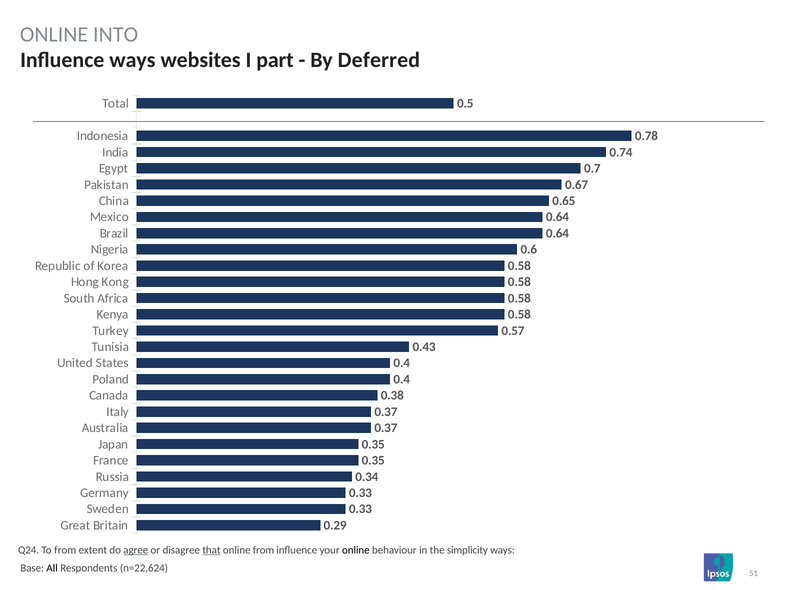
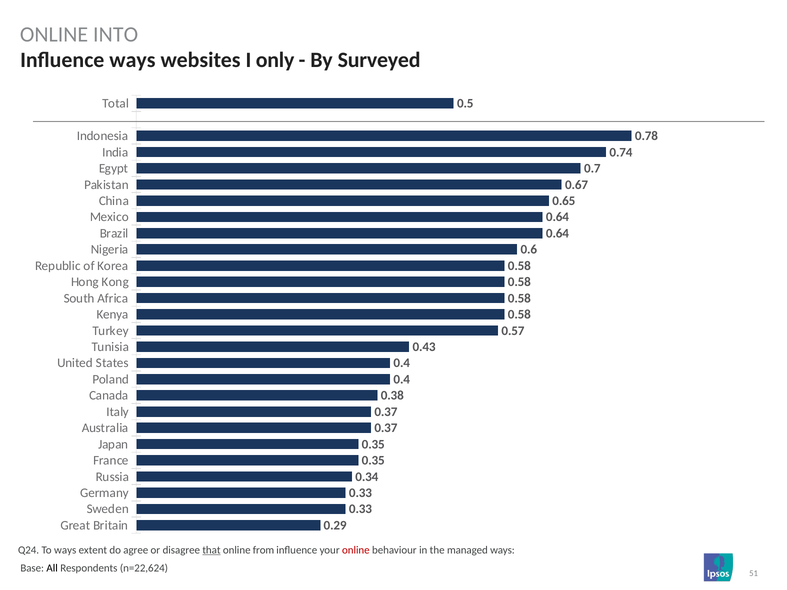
part: part -> only (275, 60)
Deferred: Deferred -> Surveyed (379, 60)
To from: from -> ways (65, 550)
agree underline: present -> none (136, 550)
online colour: black -> red (356, 550)
simplicity: simplicity -> managed (467, 550)
